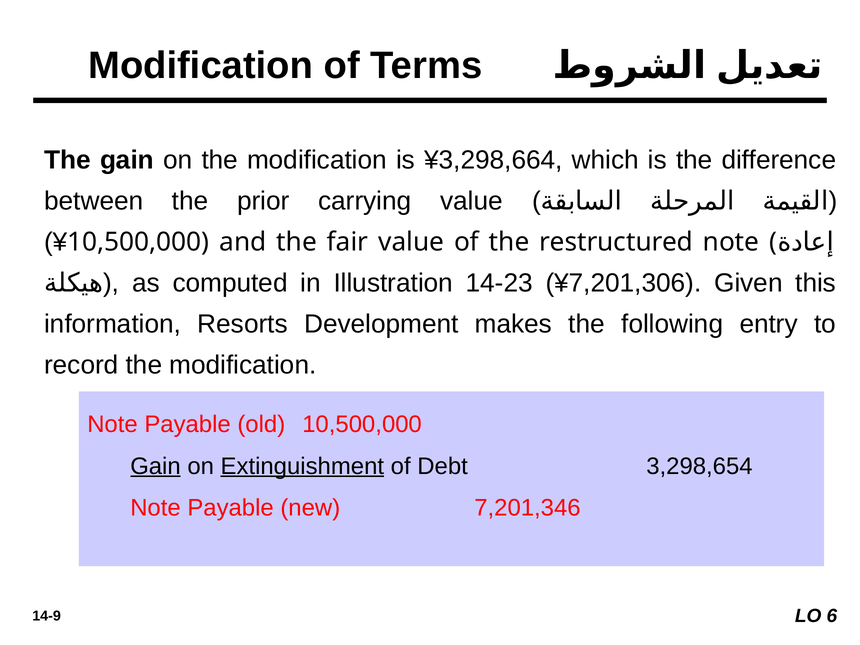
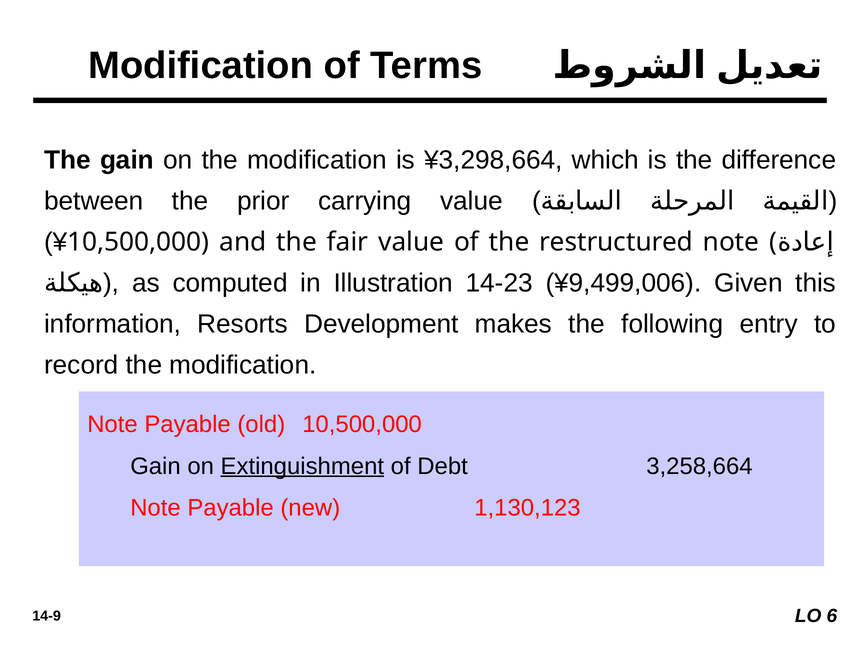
¥7,201,306: ¥7,201,306 -> ¥9,499,006 (623, 283)
Gain underline: present -> none (155, 466)
3,298,654: 3,298,654 -> 3,258,664 (699, 466)
7,201,346: 7,201,346 -> 1,130,123 (527, 508)
